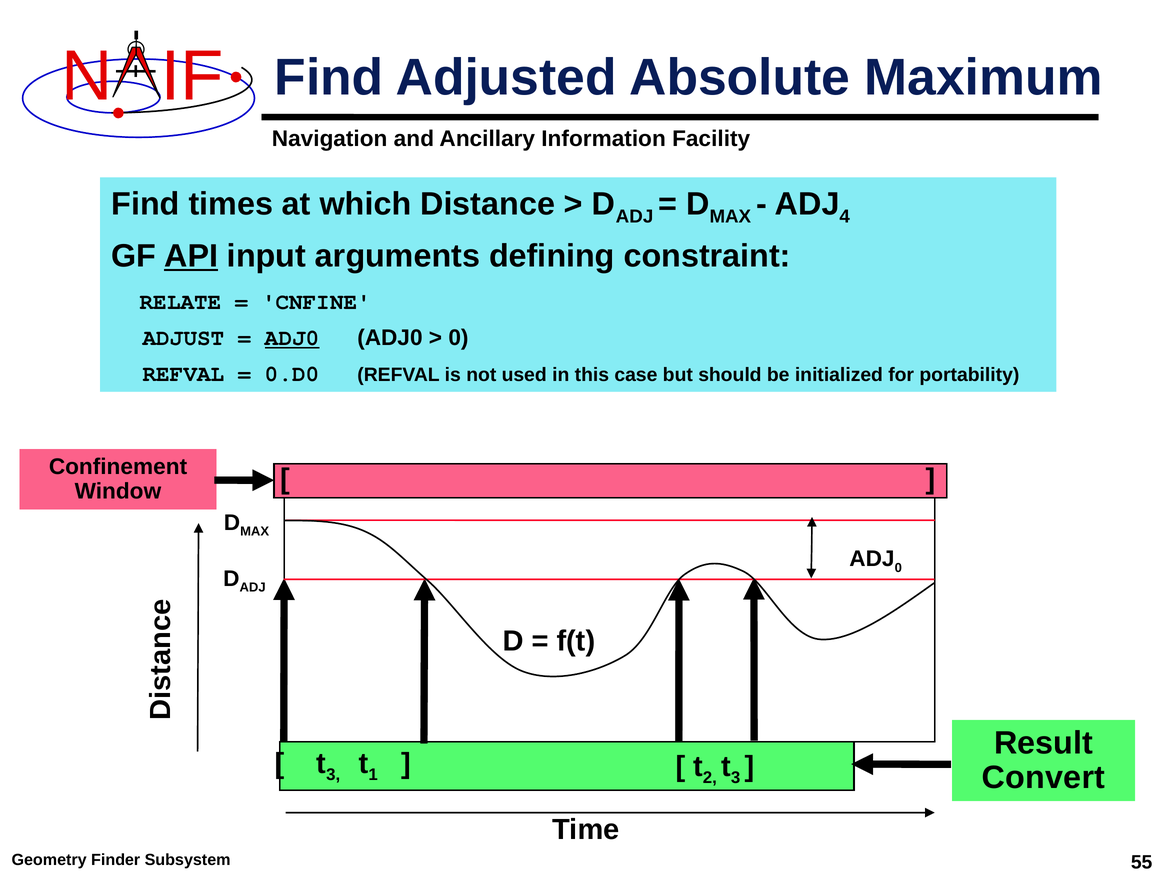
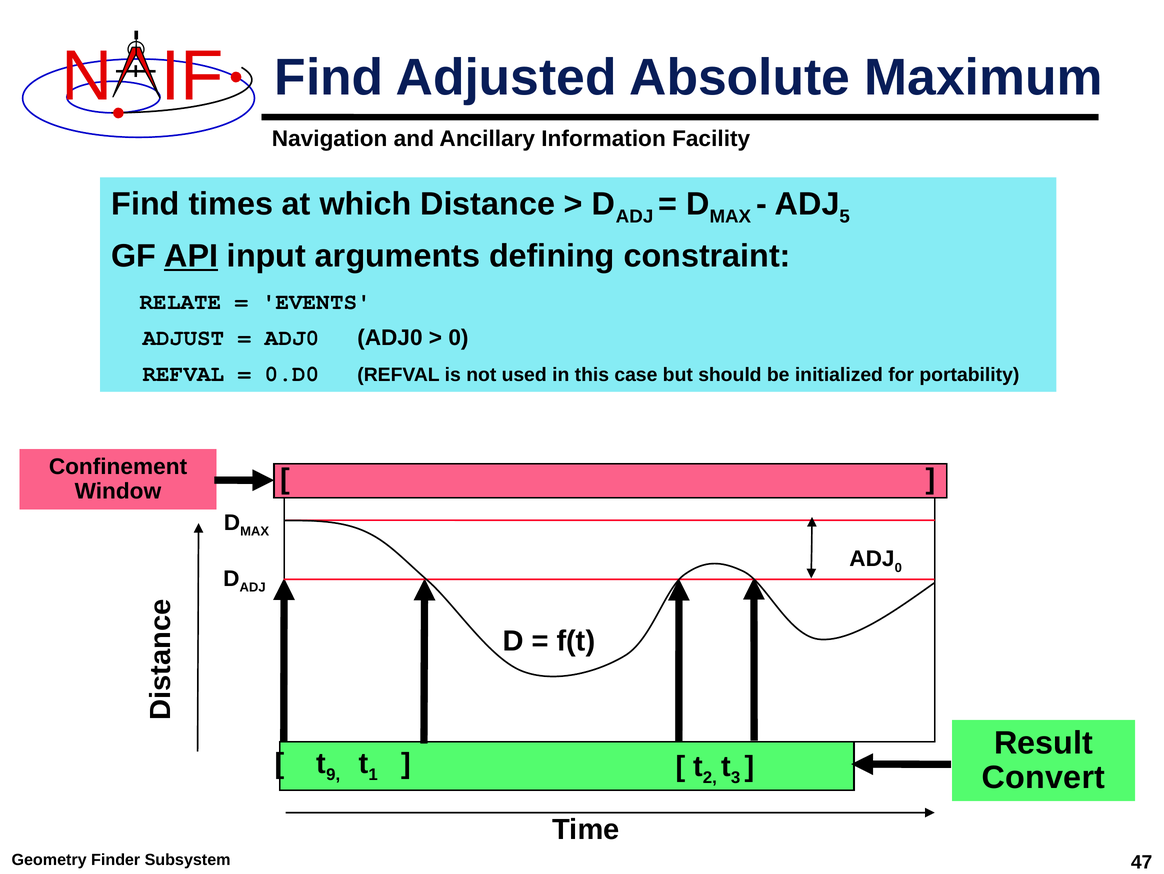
4: 4 -> 5 (845, 217)
CNFINE: CNFINE -> EVENTS (316, 301)
ADJ0 underline: present -> none (292, 338)
3: 3 -> 9 (333, 774)
55: 55 -> 47 (1142, 862)
